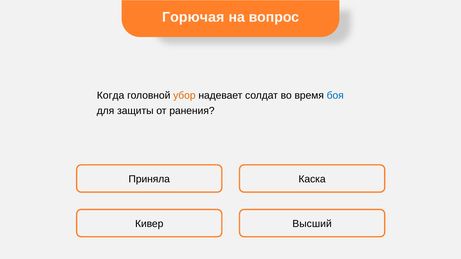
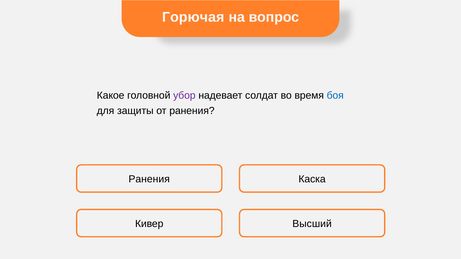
Когда: Когда -> Какое (111, 95)
убор colour: orange -> purple (184, 95)
Приняла: Приняла -> Ранения (149, 179)
